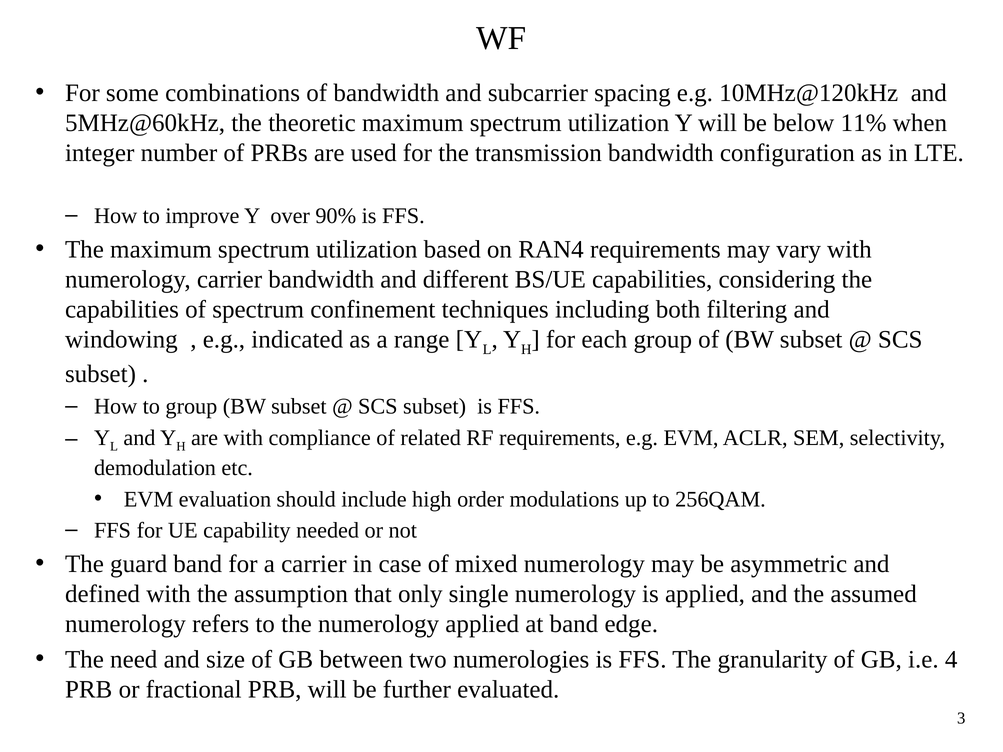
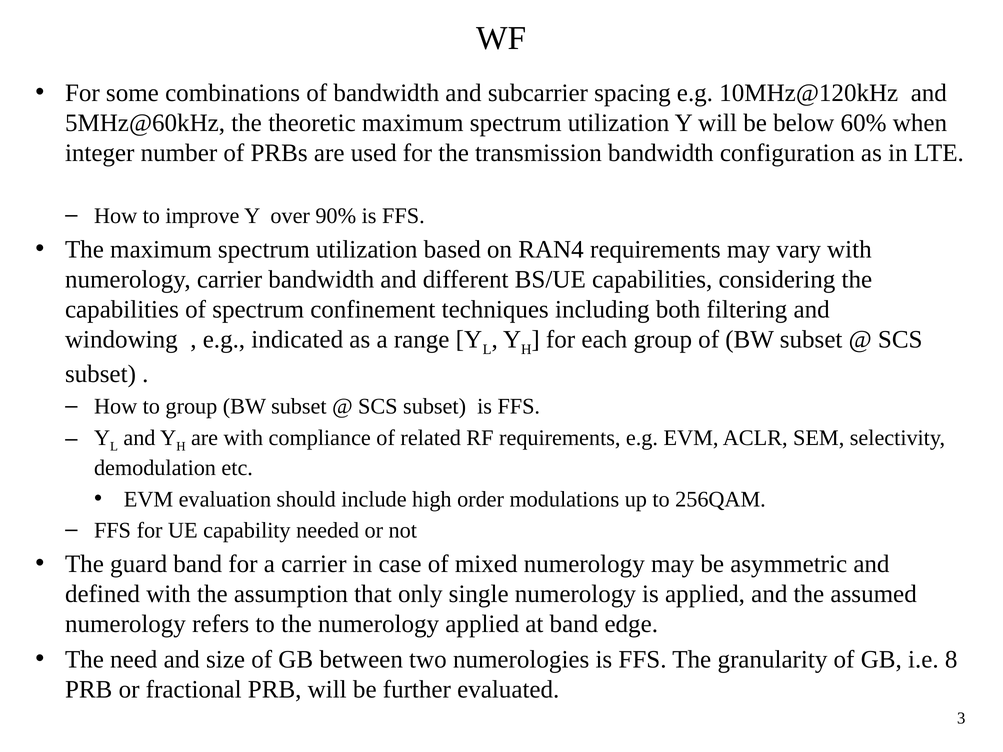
11%: 11% -> 60% (864, 123)
4: 4 -> 8 (951, 660)
